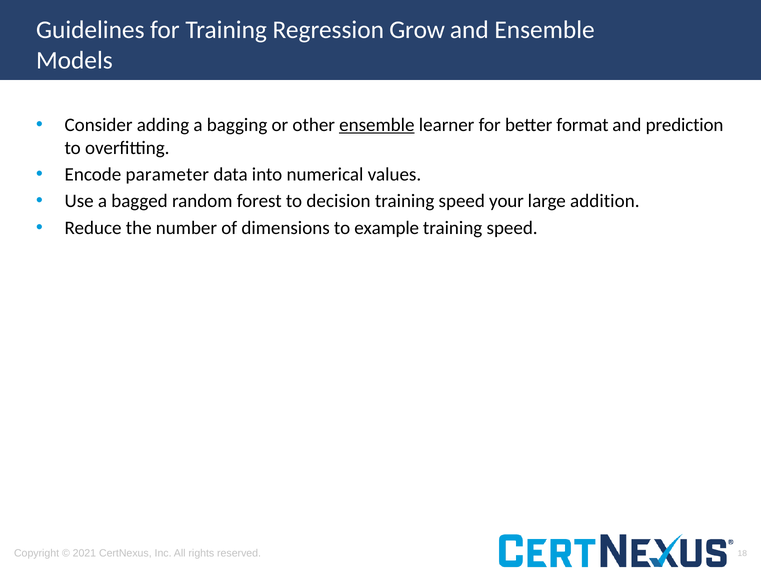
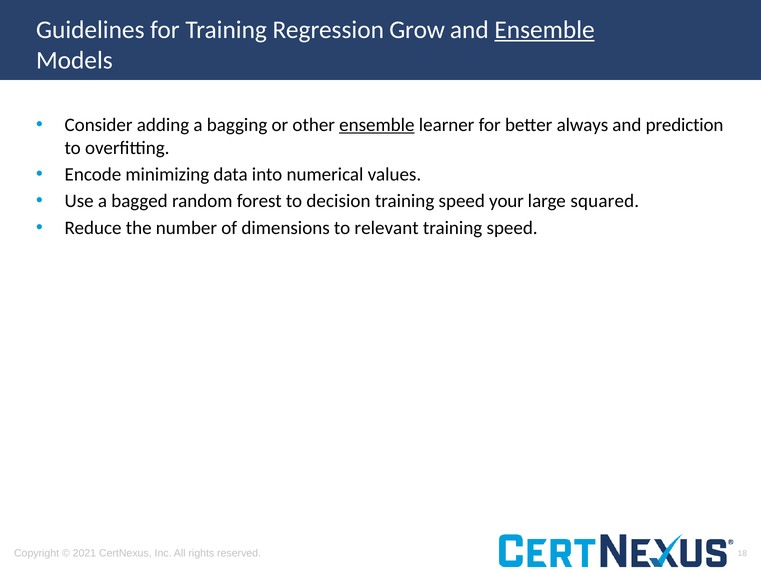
Ensemble underline: none -> present (545, 30)
format: format -> always (582, 125)
parameter: parameter -> minimizing (167, 174)
addition: addition -> squared (605, 201)
example: example -> relevant (387, 228)
